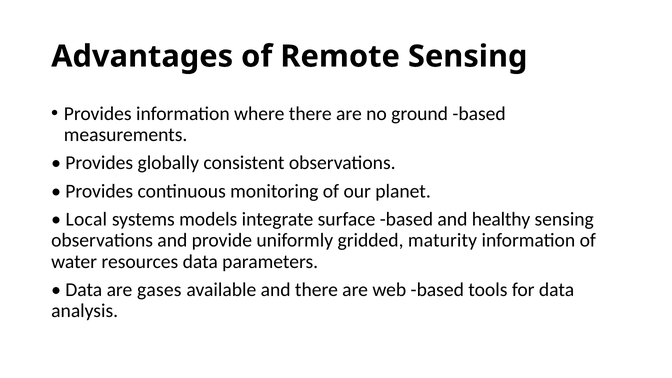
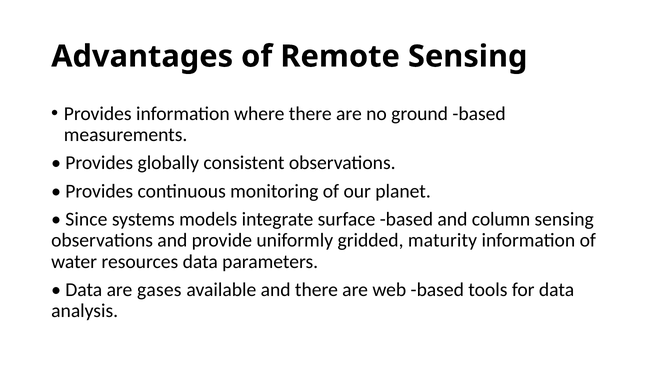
Local: Local -> Since (86, 219)
healthy: healthy -> column (501, 219)
